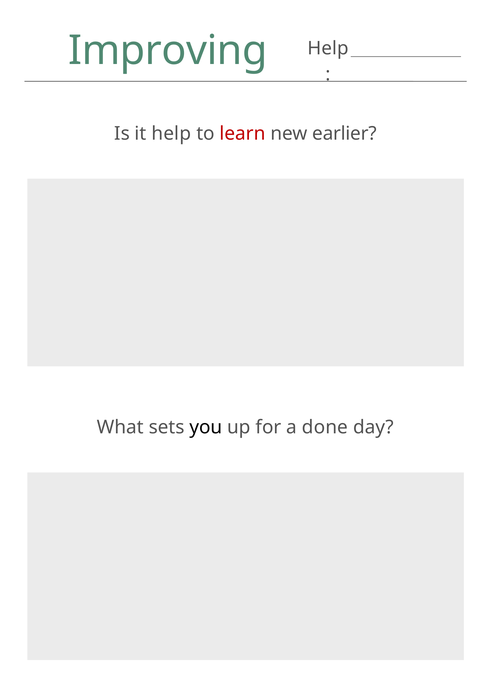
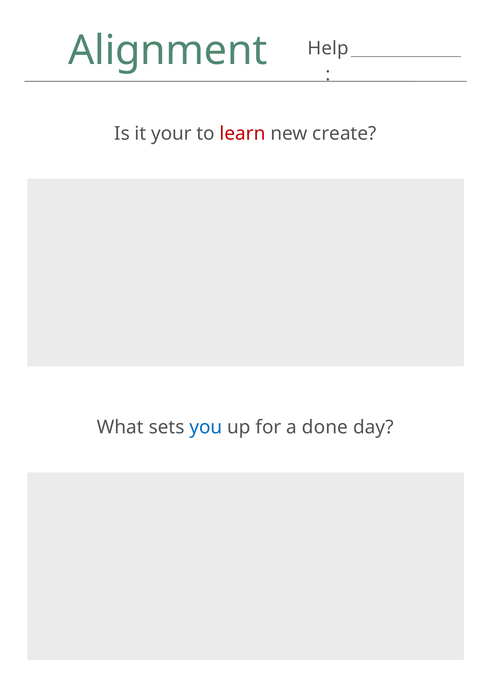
Improving: Improving -> Alignment (168, 51)
it help: help -> your (171, 134)
earlier: earlier -> create (344, 134)
you colour: black -> blue (206, 428)
